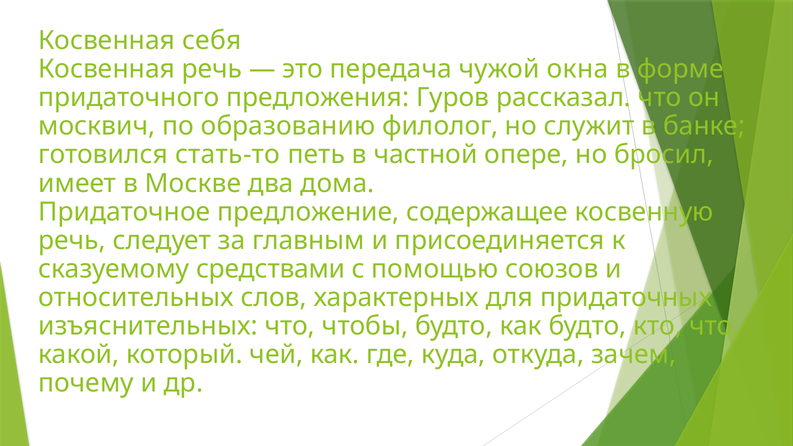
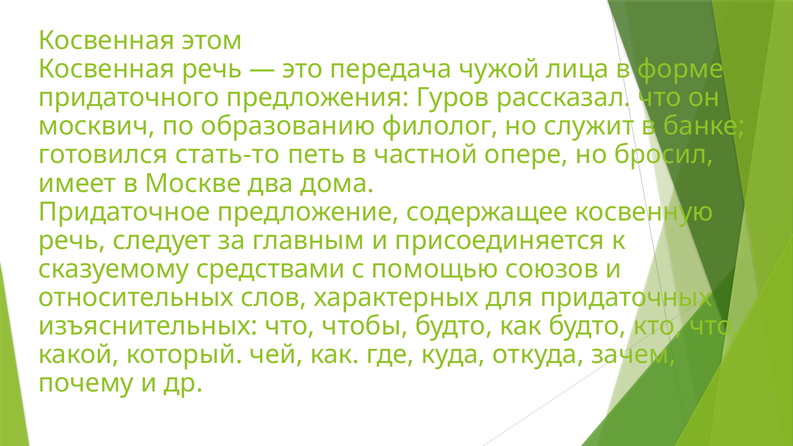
себя: себя -> этом (212, 41)
окна: окна -> лица (578, 69)
